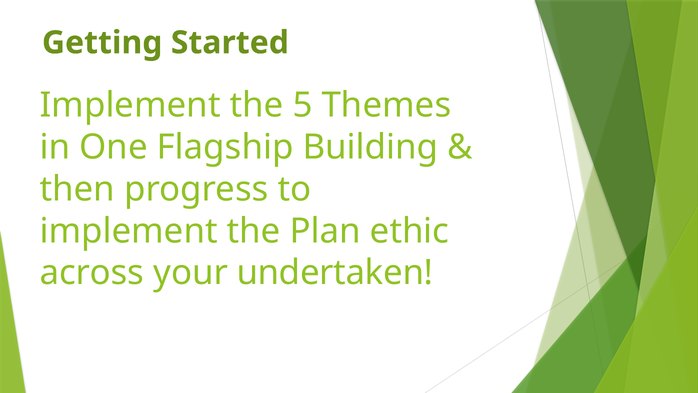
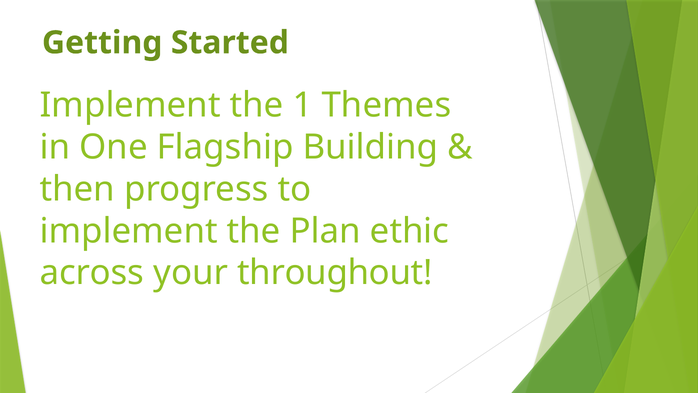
5: 5 -> 1 (303, 105)
undertaken: undertaken -> throughout (335, 273)
